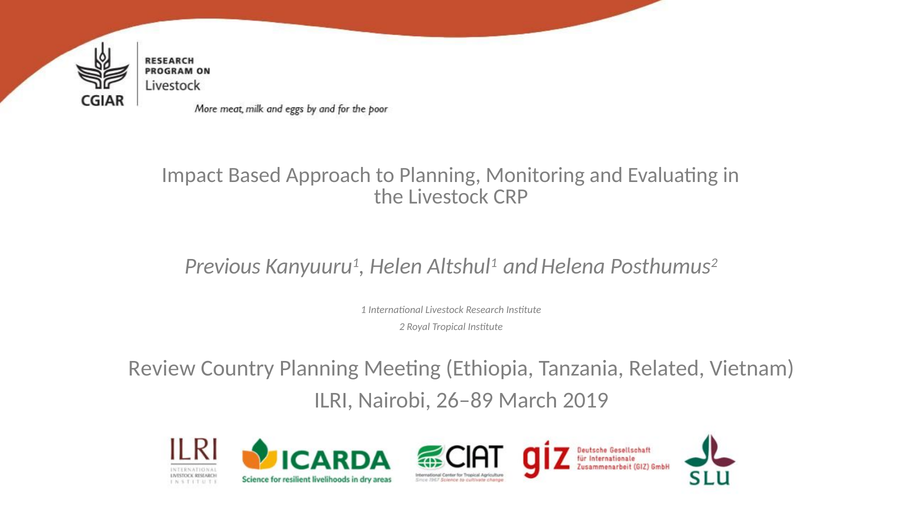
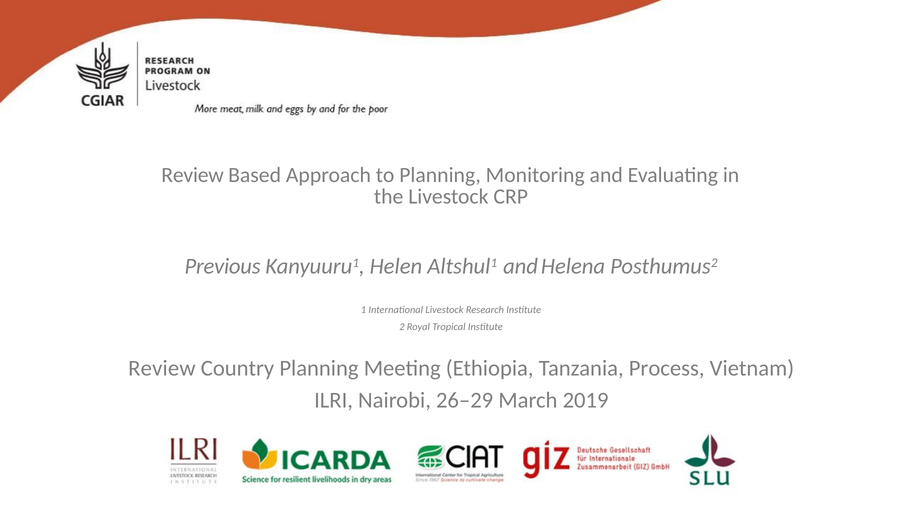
Impact: Impact -> Review (193, 176)
Related: Related -> Process (667, 368)
26–89: 26–89 -> 26–29 (465, 401)
